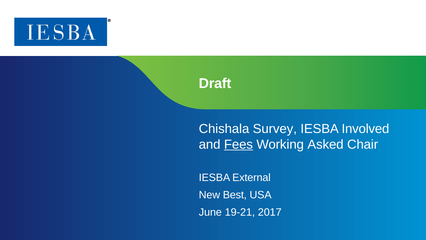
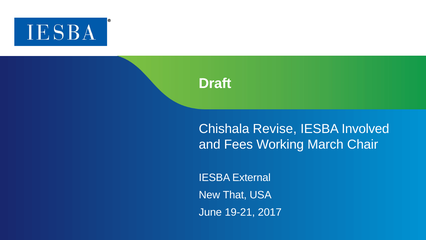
Survey: Survey -> Revise (275, 129)
Fees underline: present -> none (238, 144)
Asked: Asked -> March (325, 144)
Best: Best -> That (235, 195)
